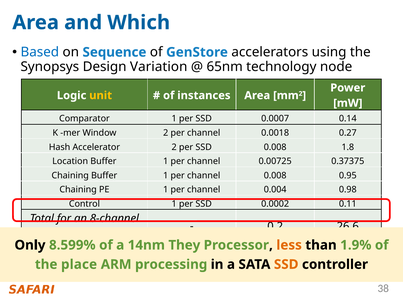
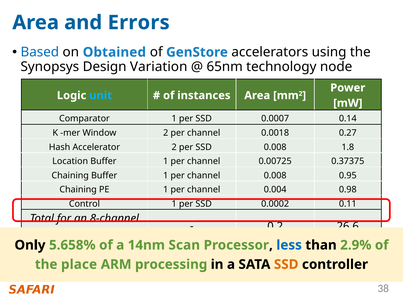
Which: Which -> Errors (139, 23)
Sequence: Sequence -> Obtained (114, 52)
unit colour: yellow -> light blue (101, 96)
8.599%: 8.599% -> 5.658% (72, 245)
They: They -> Scan (184, 245)
less colour: orange -> blue (289, 245)
1.9%: 1.9% -> 2.9% (356, 245)
